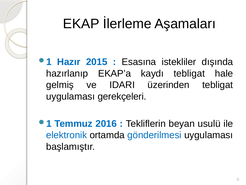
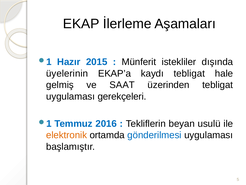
Esasına: Esasına -> Münferit (139, 62)
hazırlanıp: hazırlanıp -> üyelerinin (67, 73)
IDARI: IDARI -> SAAT (122, 85)
elektronik colour: blue -> orange (67, 135)
